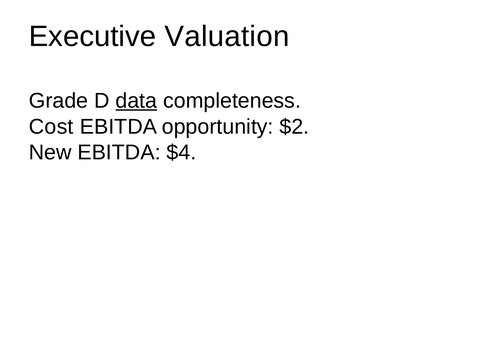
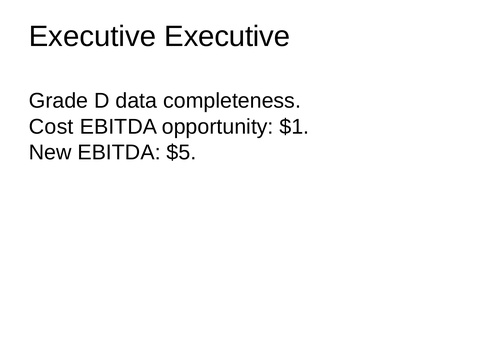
Executive Valuation: Valuation -> Executive (227, 37)
data underline: present -> none (136, 101)
$2: $2 -> $1 (294, 127)
$4: $4 -> $5 (181, 152)
